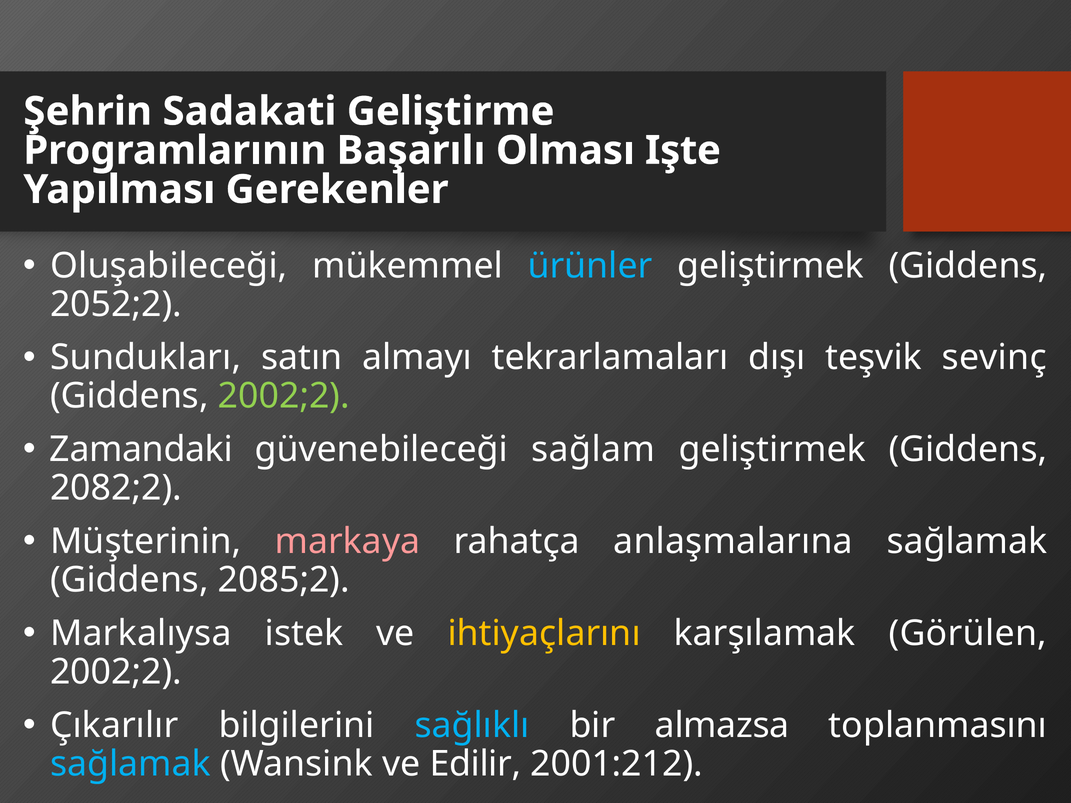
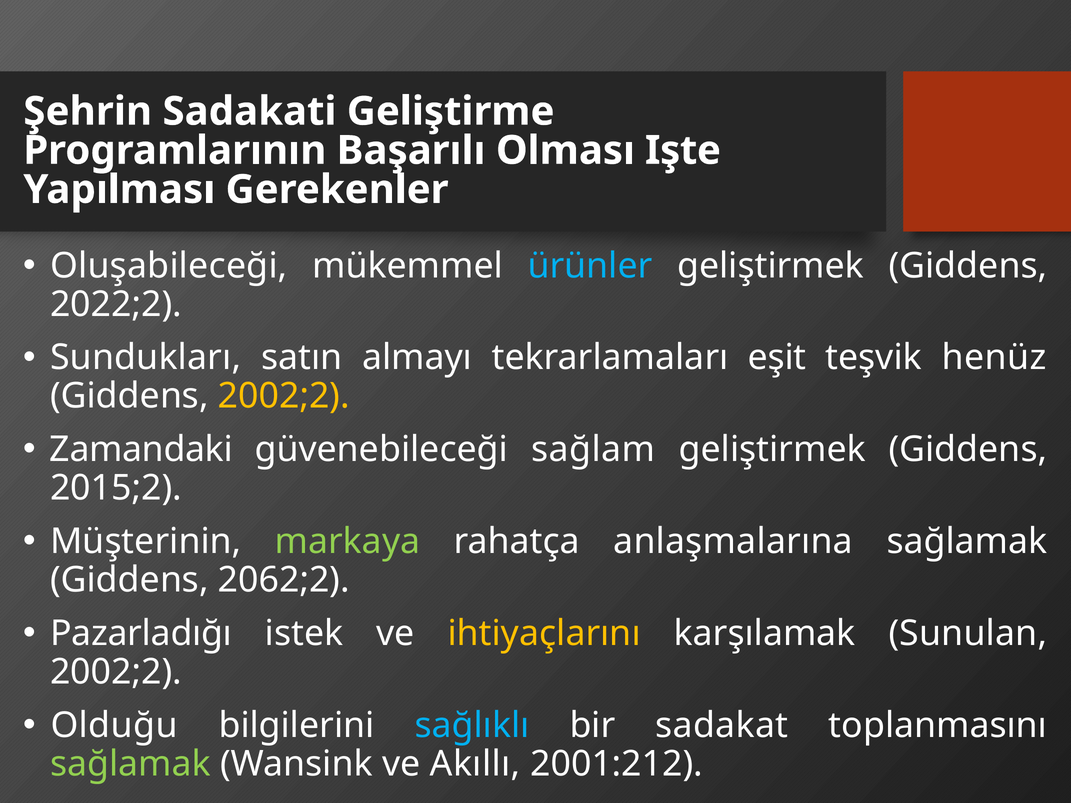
2052;2: 2052;2 -> 2022;2 (116, 304)
dışı: dışı -> eşit (777, 358)
sevinç: sevinç -> henüz (994, 358)
2002;2 colour: light green -> yellow (284, 396)
2082;2: 2082;2 -> 2015;2 (116, 488)
markaya colour: pink -> light green (348, 542)
2085;2: 2085;2 -> 2062;2 (284, 580)
Markalıysa: Markalıysa -> Pazarladığı (141, 634)
Görülen: Görülen -> Sunulan (968, 634)
Çıkarılır: Çıkarılır -> Olduğu (114, 726)
almazsa: almazsa -> sadakat (722, 726)
sağlamak colour: light blue -> light green (130, 764)
Edilir: Edilir -> Akıllı (475, 764)
